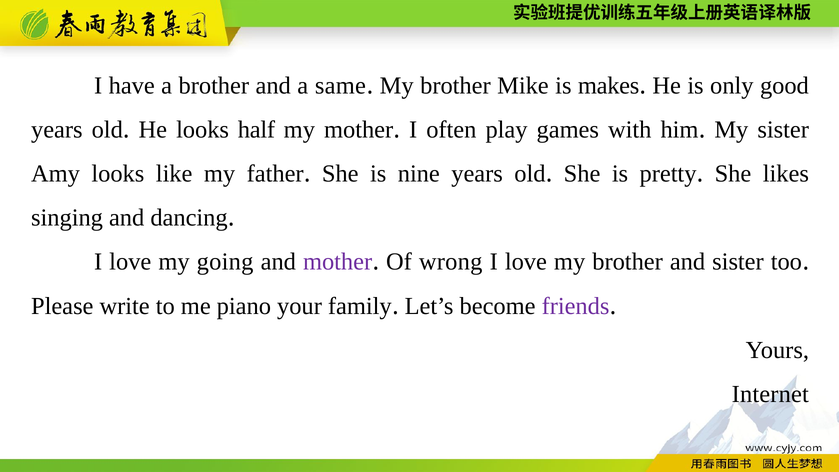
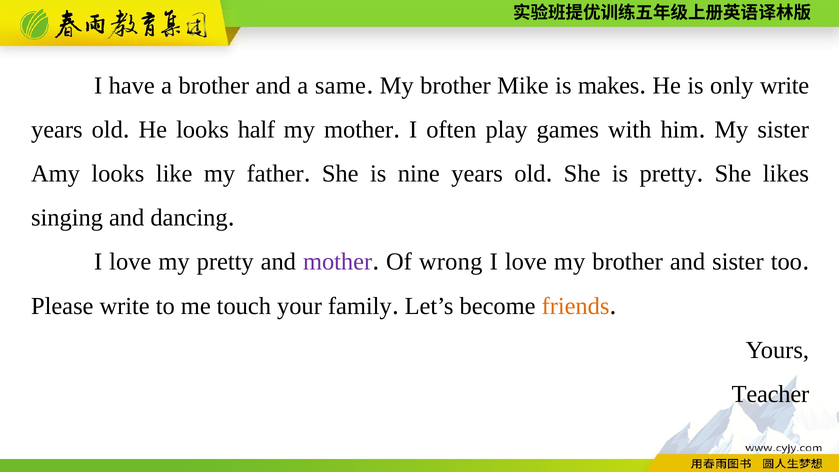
only good: good -> write (785, 86)
my going: going -> pretty (225, 262)
piano: piano -> touch (244, 306)
friends colour: purple -> orange (576, 306)
Internet: Internet -> Teacher (770, 394)
